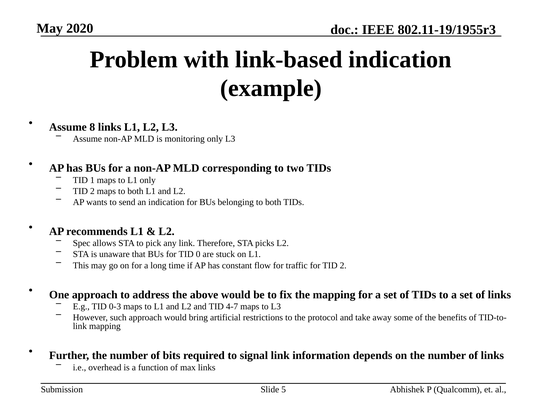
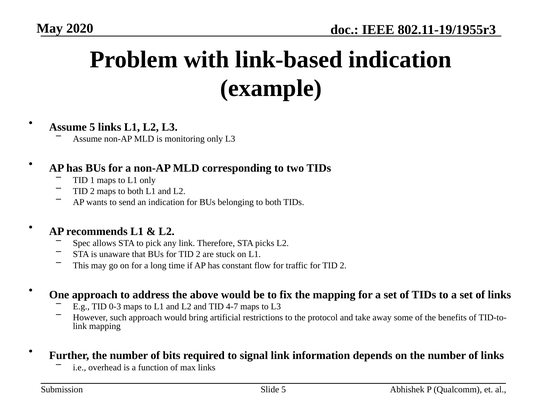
Assume 8: 8 -> 5 (92, 127)
BUs for TID 0: 0 -> 2 (198, 255)
